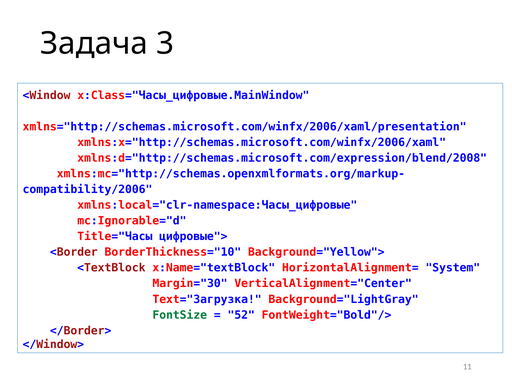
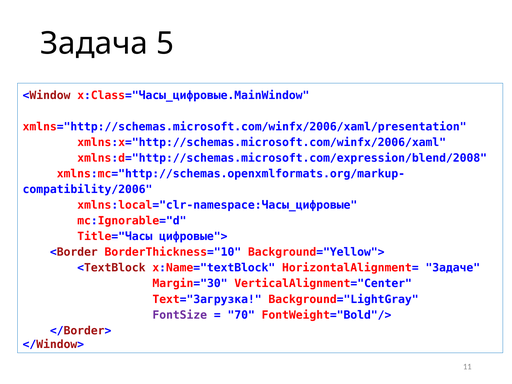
3: 3 -> 5 (165, 44)
System: System -> Задаче (453, 268)
FontSize colour: green -> purple (180, 315)
52: 52 -> 70 (241, 315)
